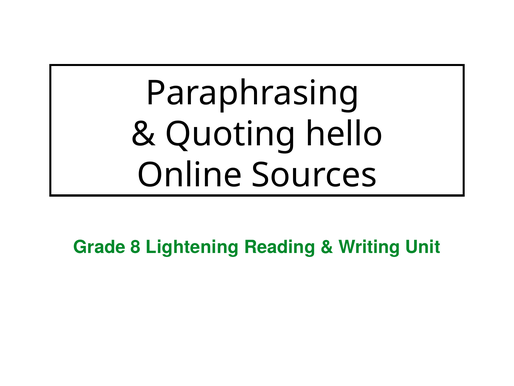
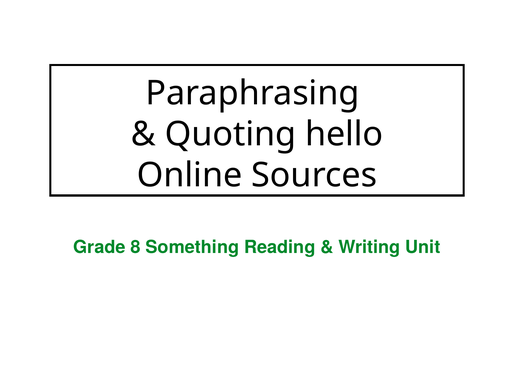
Lightening: Lightening -> Something (192, 247)
